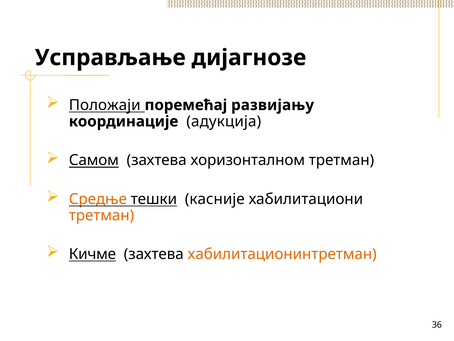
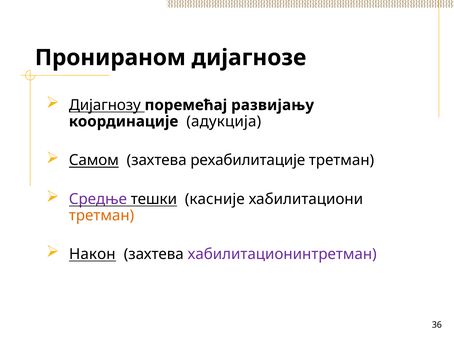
Усправљање: Усправљање -> Пронираном (110, 58)
Положаји: Положаји -> Дијагнозу (105, 105)
хоризонталном: хоризонталном -> рехабилитације (248, 160)
Средње colour: orange -> purple (98, 199)
Кичме: Кичме -> Након (92, 254)
хабилитационинтретман colour: orange -> purple (282, 254)
